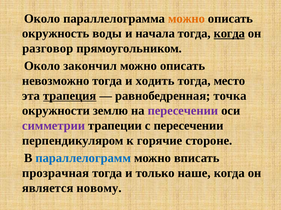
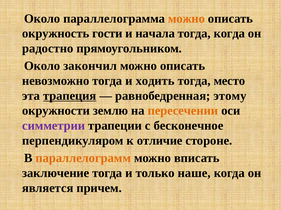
воды: воды -> гости (107, 34)
когда underline: present -> none (229, 34)
разговор: разговор -> радостно (48, 49)
точка: точка -> этому (230, 96)
пересечении colour: purple -> orange (183, 111)
с пересечении: пересечении -> бесконечное (189, 126)
горячие: горячие -> отличие (160, 141)
параллелограмм colour: blue -> orange (83, 159)
прозрачная: прозрачная -> заключение (56, 174)
новому: новому -> причем (99, 189)
